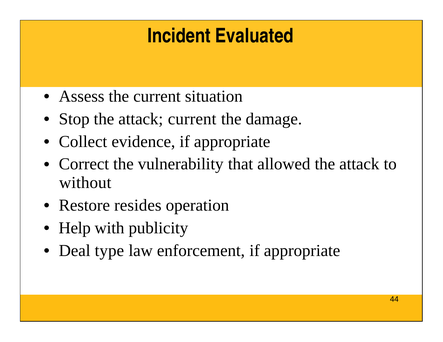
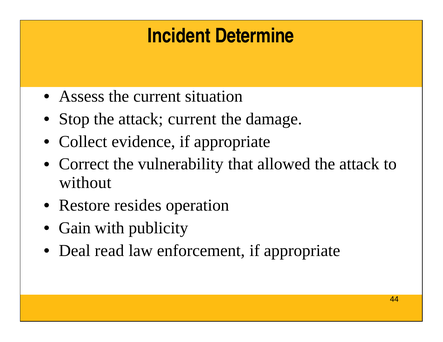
Evaluated: Evaluated -> Determine (255, 36)
Help: Help -> Gain (75, 228)
type: type -> read (109, 251)
